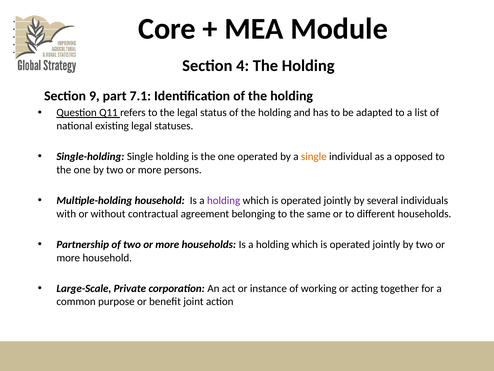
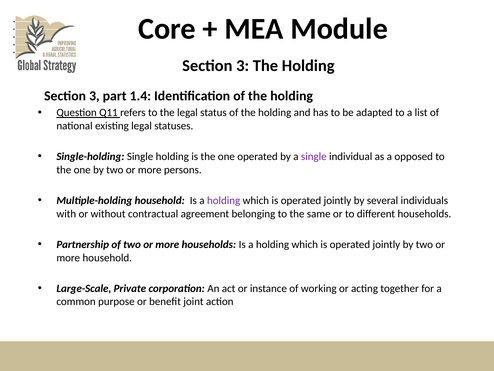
4: 4 -> 3 (243, 66)
9: 9 -> 3 (94, 96)
7.1: 7.1 -> 1.4 (140, 96)
single colour: orange -> purple (314, 156)
